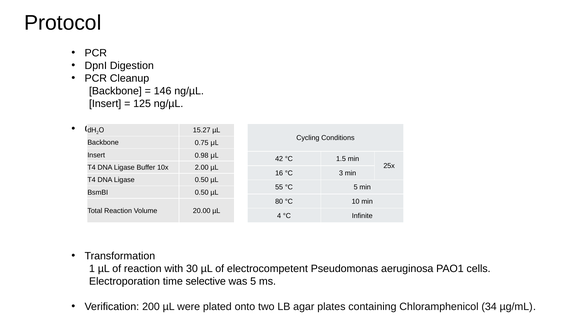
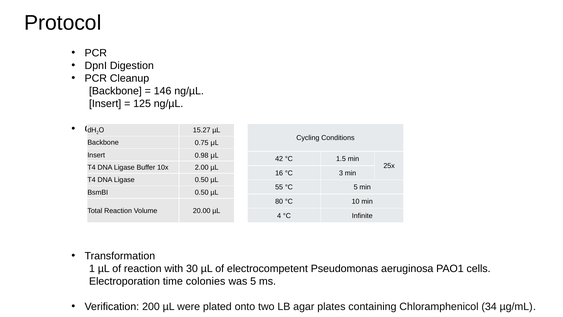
selective: selective -> colonies (206, 281)
